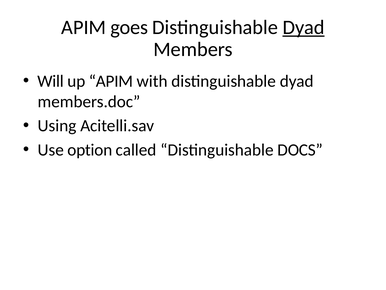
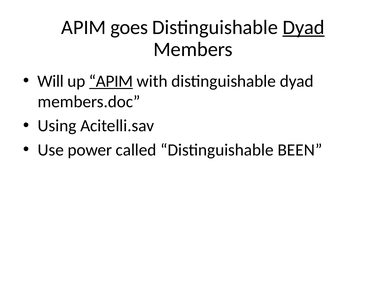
APIM underline: none -> present (111, 81)
option: option -> power (90, 150)
DOCS: DOCS -> BEEN (300, 150)
